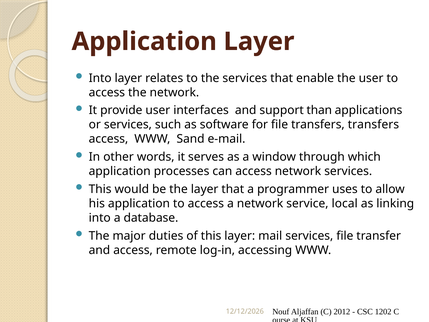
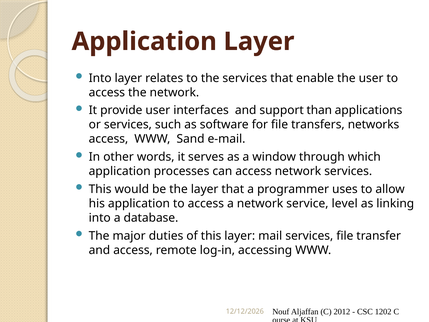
transfers transfers: transfers -> networks (374, 125)
local: local -> level (345, 203)
